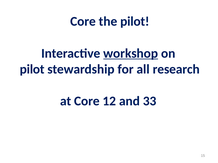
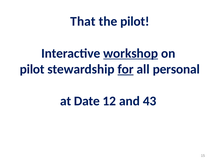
Core: Core -> That (83, 21)
for underline: none -> present (126, 69)
research: research -> personal (176, 69)
at Core: Core -> Date (87, 101)
33: 33 -> 43 (150, 101)
